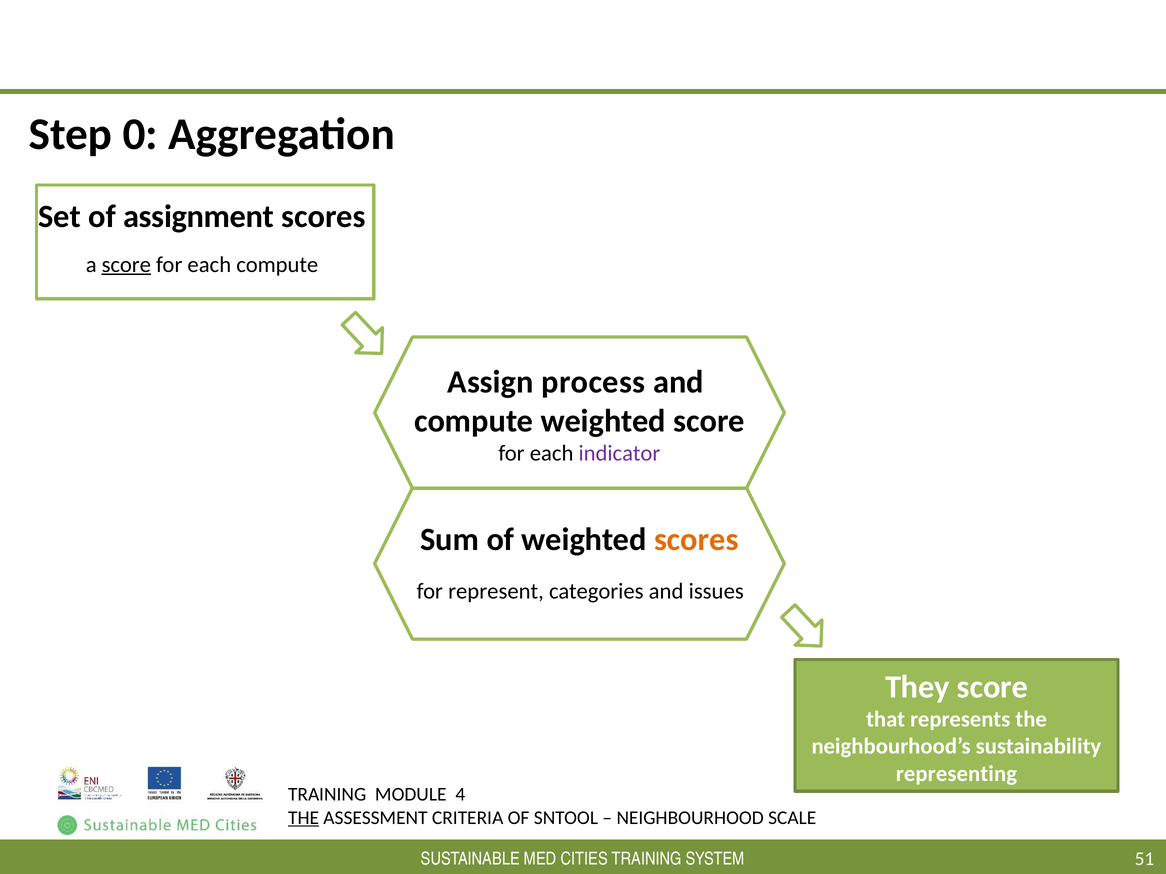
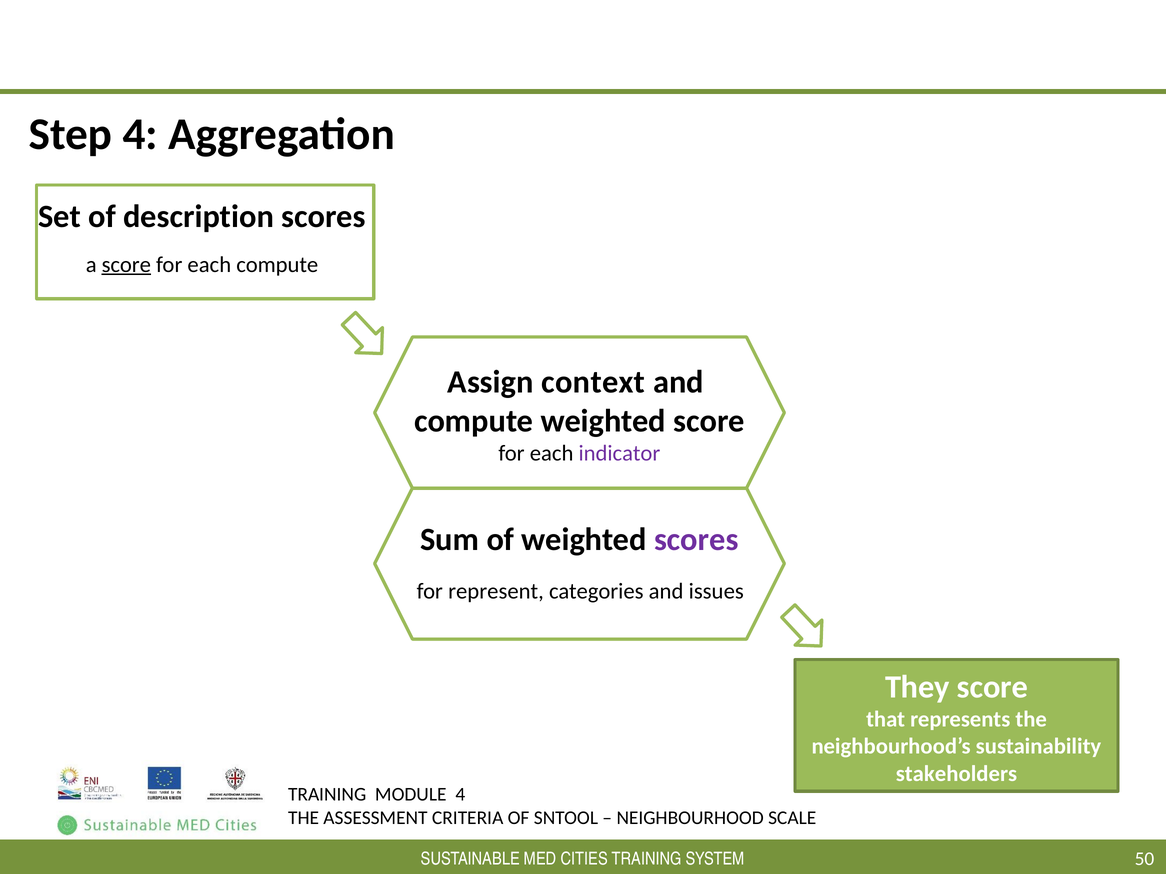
Step 0: 0 -> 4 (140, 135)
assignment: assignment -> description (198, 217)
process: process -> context (593, 382)
scores colour: orange -> purple (696, 540)
representing: representing -> stakeholders (956, 774)
THE underline: present -> none (304, 818)
51: 51 -> 50 (1144, 859)
